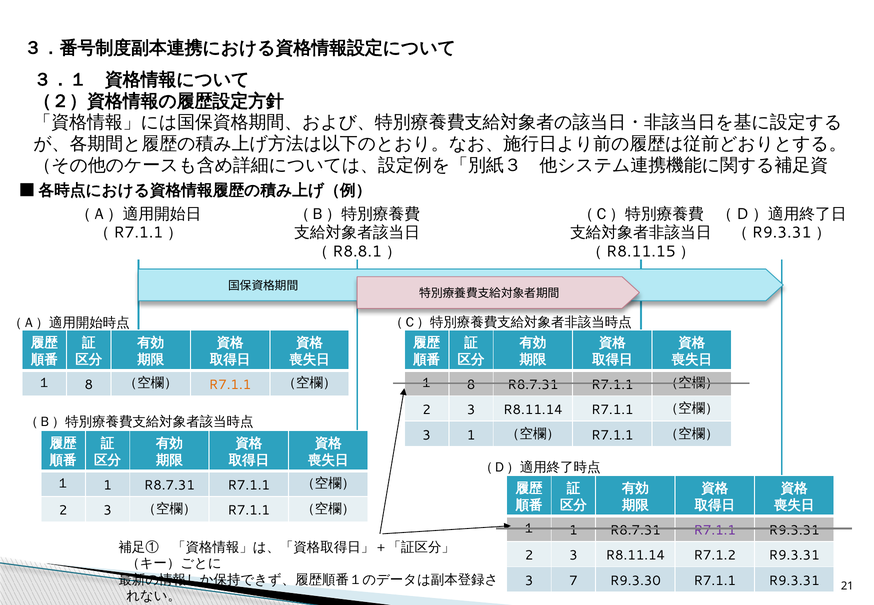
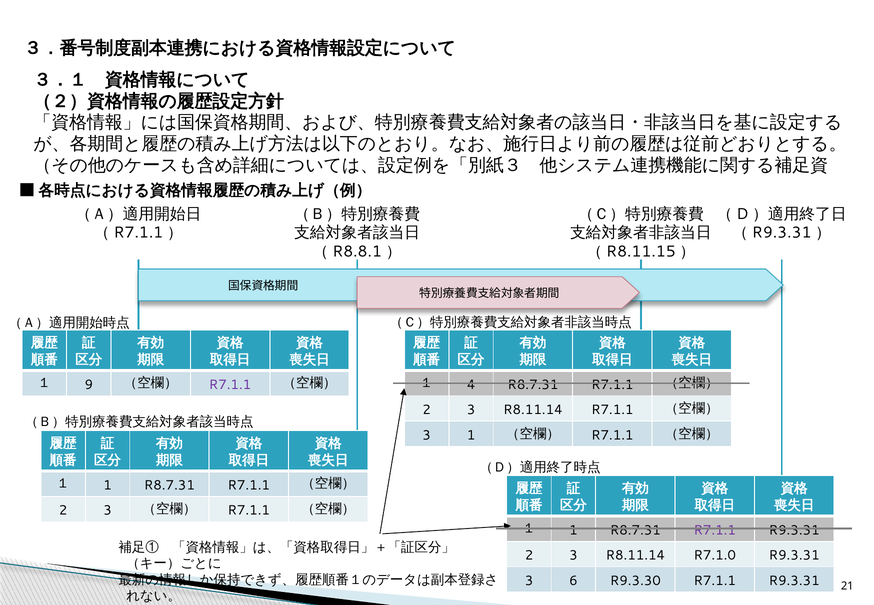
8: 8 -> 9 (89, 385)
R7.1.1 colour: orange -> purple (230, 385)
8: 8 -> 4 (471, 385)
R7.1.2: R7.1.2 -> R7.1.0 (715, 556)
7: 7 -> 6 (574, 581)
